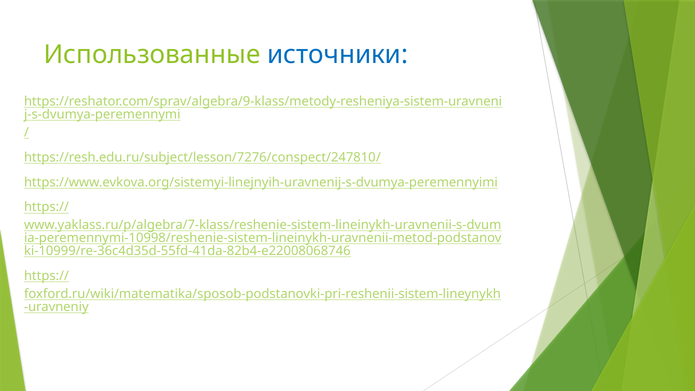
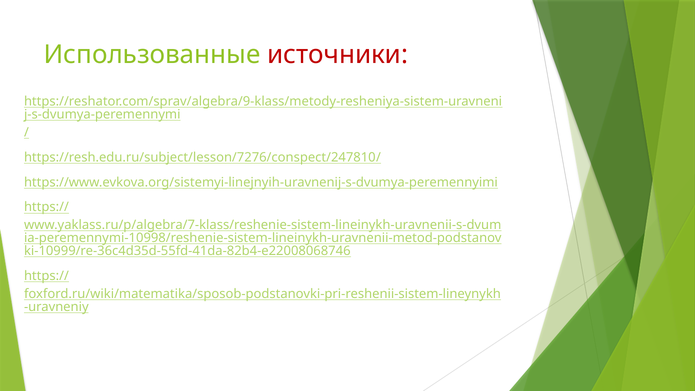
источники colour: blue -> red (338, 55)
